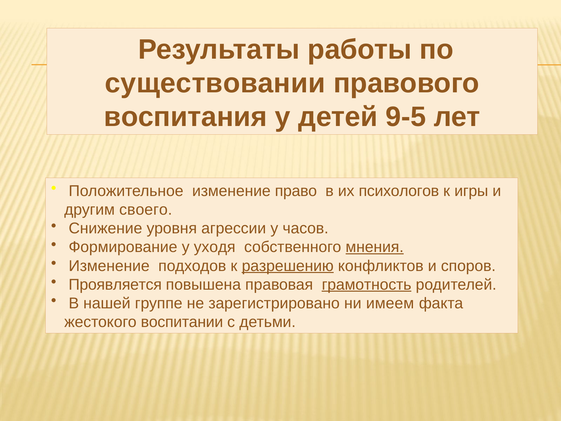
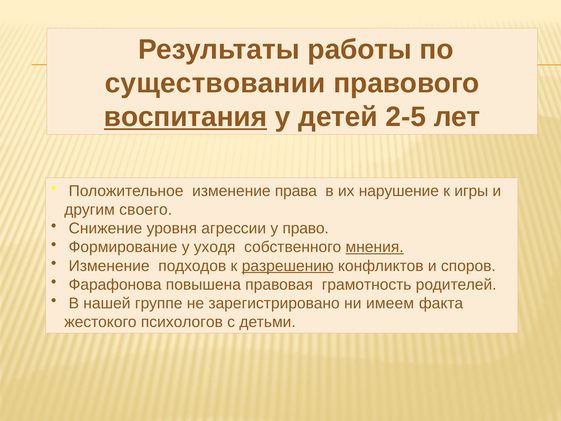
воспитания underline: none -> present (186, 117)
9-5: 9-5 -> 2-5 (406, 117)
право: право -> права (296, 191)
психологов: психологов -> нарушение (399, 191)
часов: часов -> право (306, 228)
Проявляется: Проявляется -> Фарафонова (115, 284)
грамотность underline: present -> none (367, 284)
воспитании: воспитании -> психологов (182, 322)
